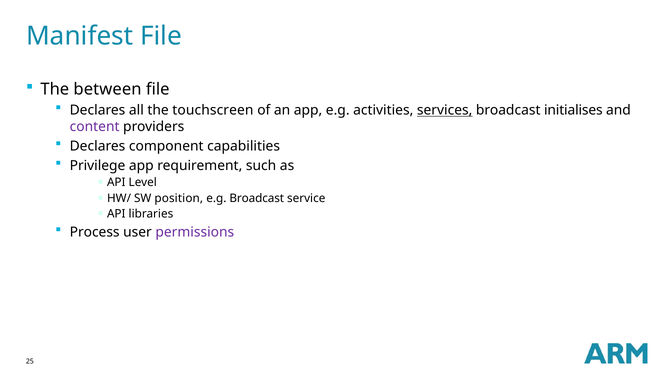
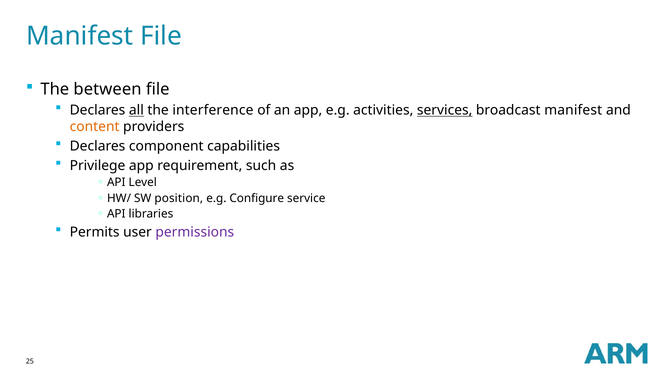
all underline: none -> present (136, 110)
touchscreen: touchscreen -> interference (213, 110)
broadcast initialises: initialises -> manifest (573, 110)
content colour: purple -> orange (95, 127)
e.g Broadcast: Broadcast -> Configure (257, 198)
Process: Process -> Permits (95, 232)
